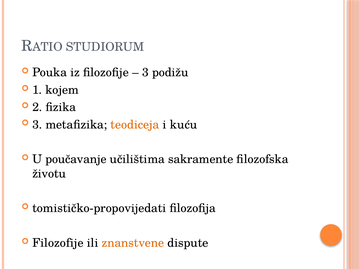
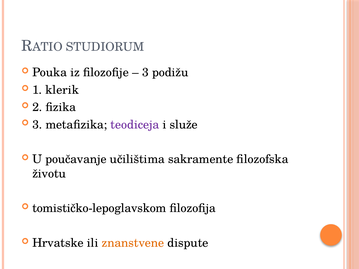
kojem: kojem -> klerik (62, 90)
teodiceja colour: orange -> purple (135, 125)
kuću: kuću -> služe (184, 125)
tomističko-propovijedati: tomističko-propovijedati -> tomističko-lepoglavskom (99, 208)
Filozofije: Filozofije -> Hrvatske (58, 243)
